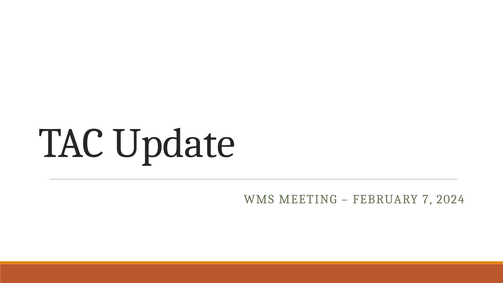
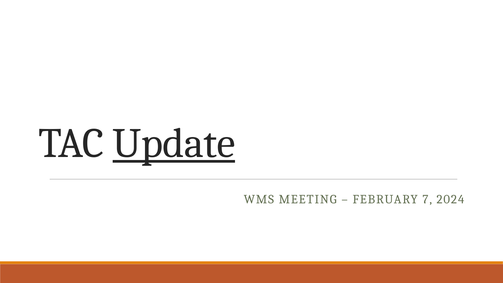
Update underline: none -> present (174, 143)
